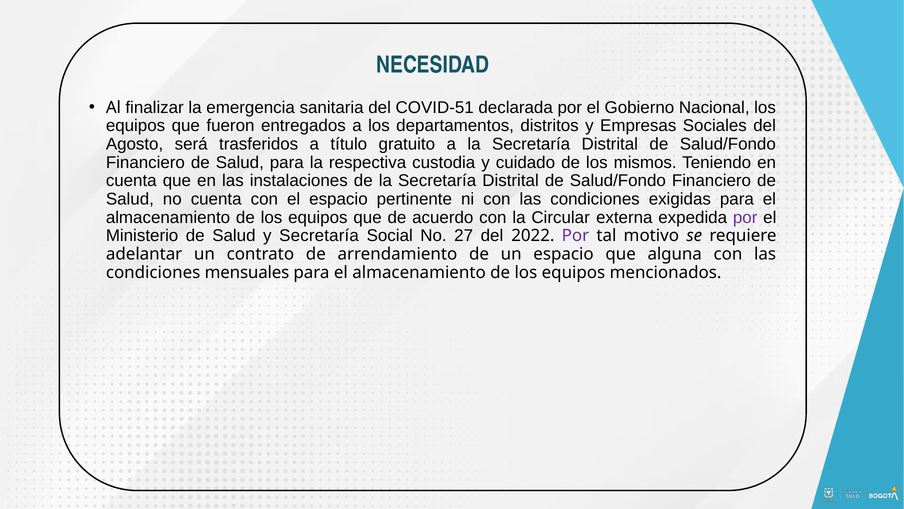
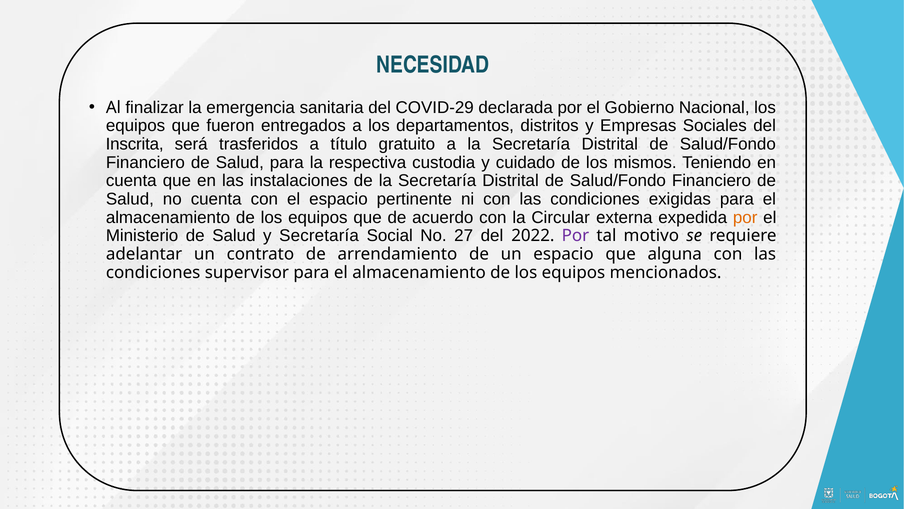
COVID-51: COVID-51 -> COVID-29 (435, 107)
Agosto: Agosto -> Inscrita (135, 144)
por colour: purple -> orange (745, 217)
mensuales: mensuales -> supervisor (247, 272)
